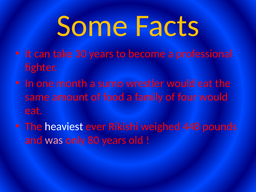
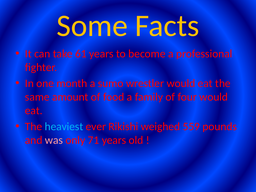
30: 30 -> 61 (81, 54)
heaviest colour: white -> light blue (64, 127)
448: 448 -> 559 (191, 127)
80: 80 -> 71 (93, 140)
